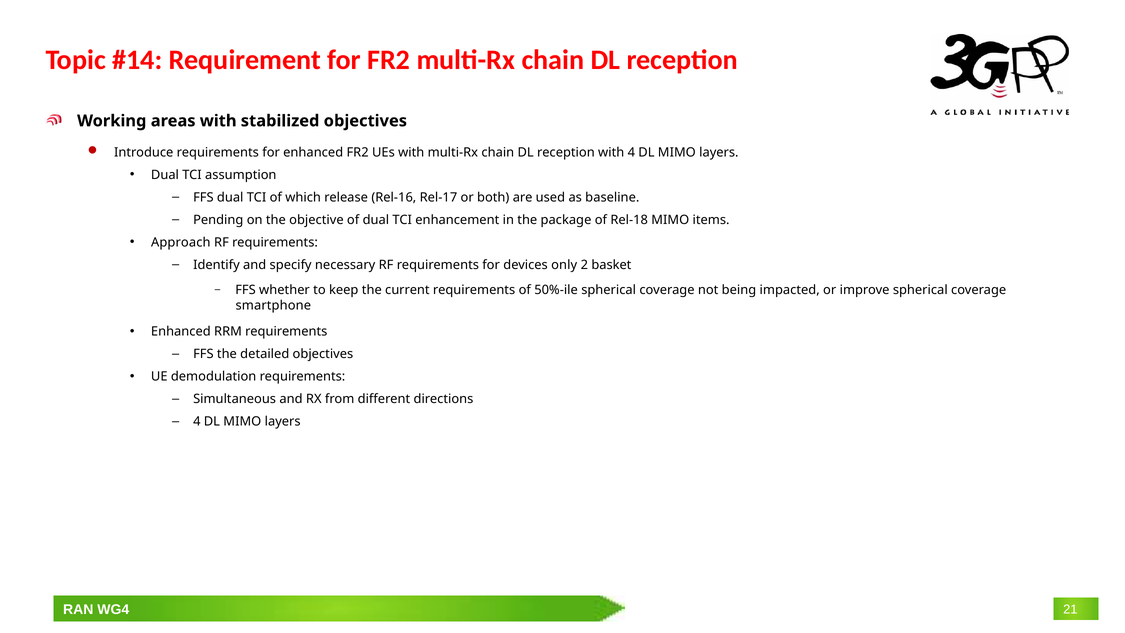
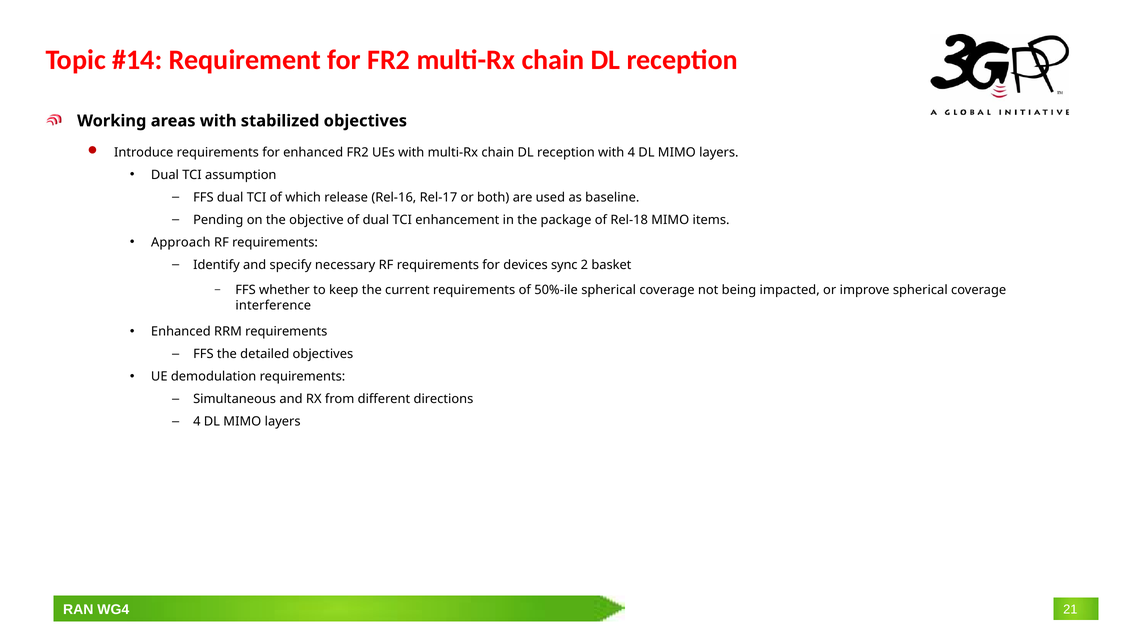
only: only -> sync (564, 265)
smartphone: smartphone -> interference (273, 305)
